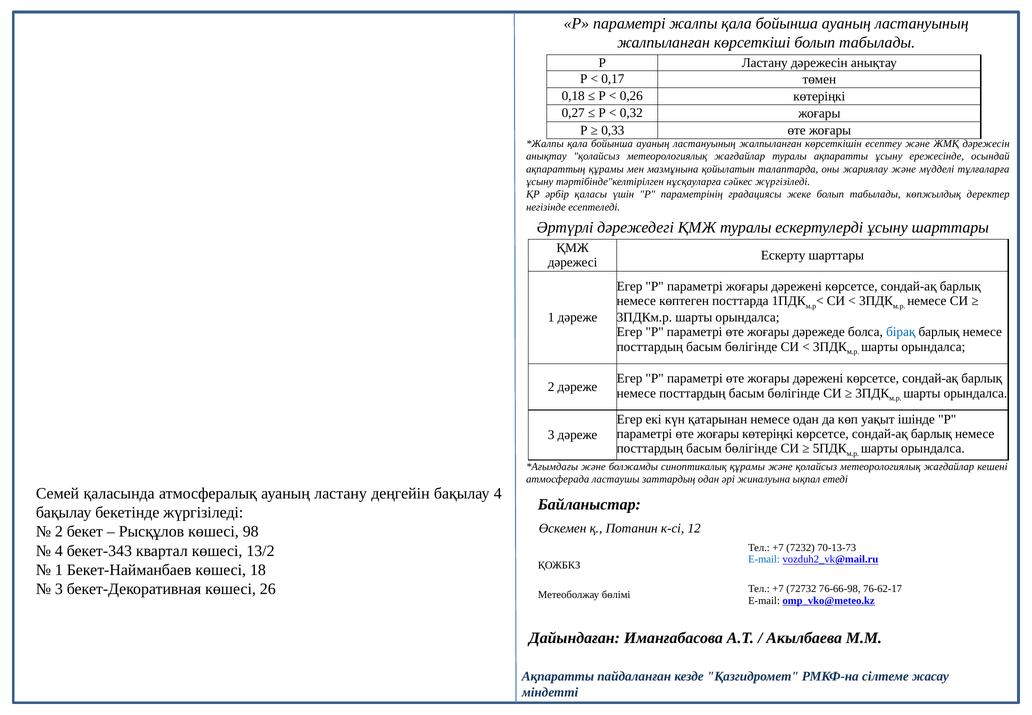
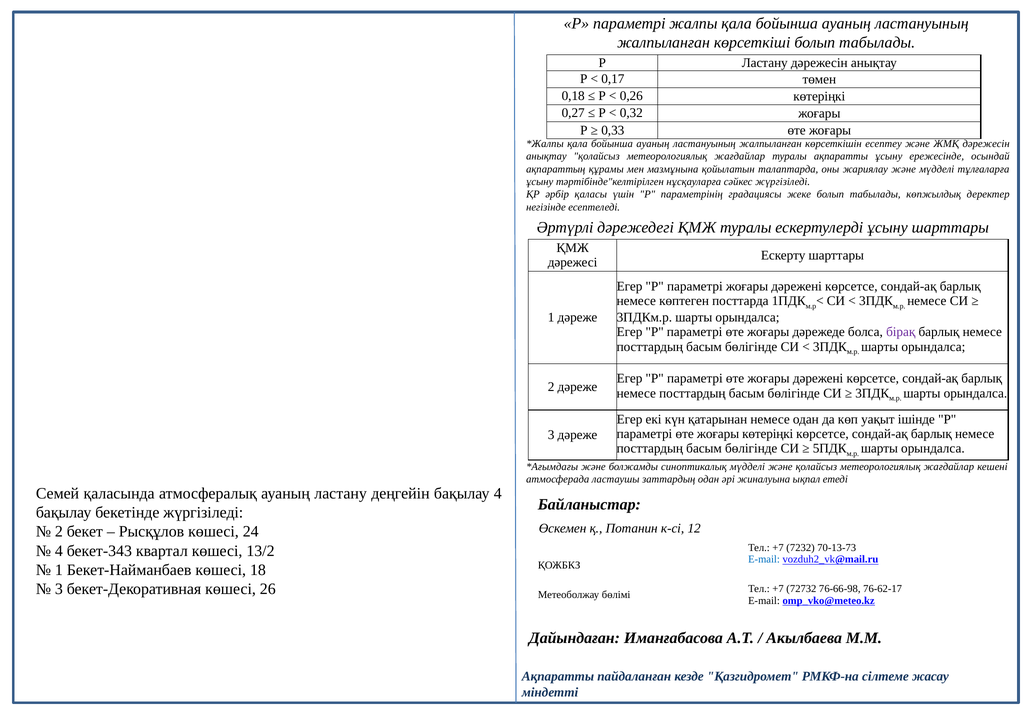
бірақ colour: blue -> purple (901, 332)
синоптикалық құрамы: құрамы -> мүдделі (747, 466)
98: 98 -> 24 (251, 531)
